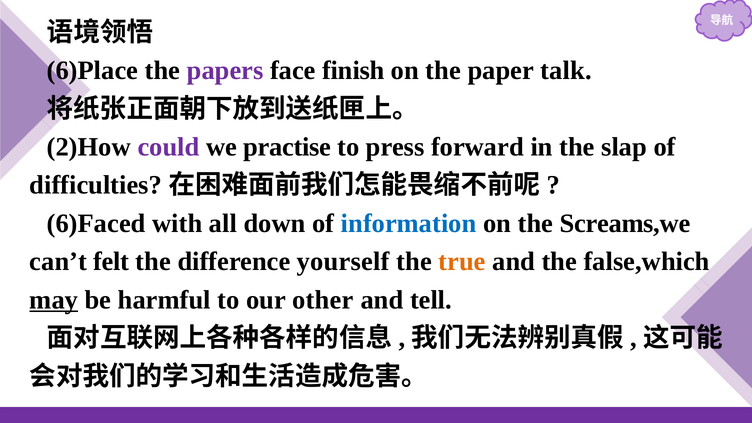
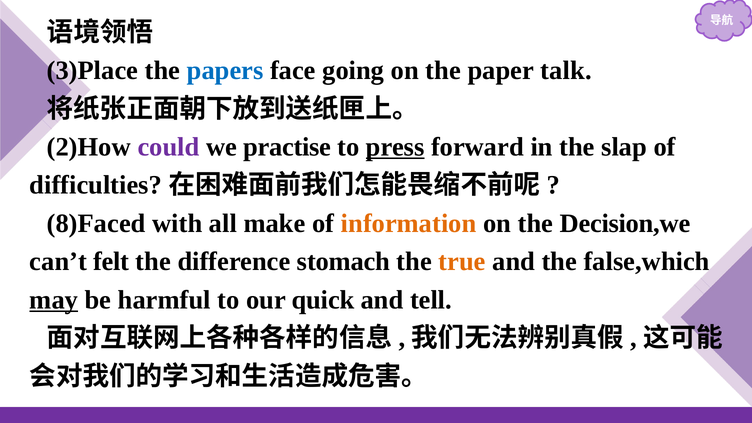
6)Place: 6)Place -> 3)Place (92, 71)
papers colour: purple -> blue (225, 71)
finish: finish -> going (353, 71)
press underline: none -> present (395, 147)
6)Faced: 6)Faced -> 8)Faced (96, 223)
down: down -> make (275, 223)
information colour: blue -> orange (409, 223)
Screams,we: Screams,we -> Decision,we (625, 223)
yourself: yourself -> stomach (344, 262)
other: other -> quick (323, 300)
